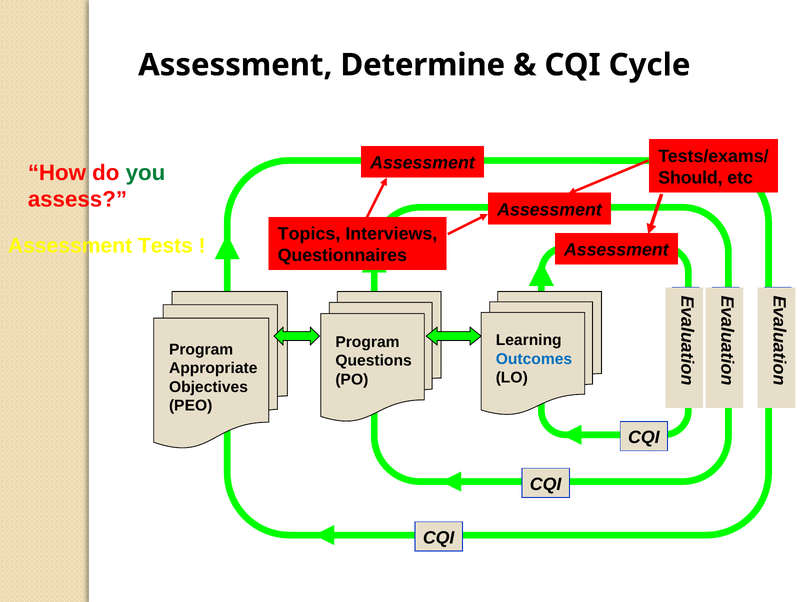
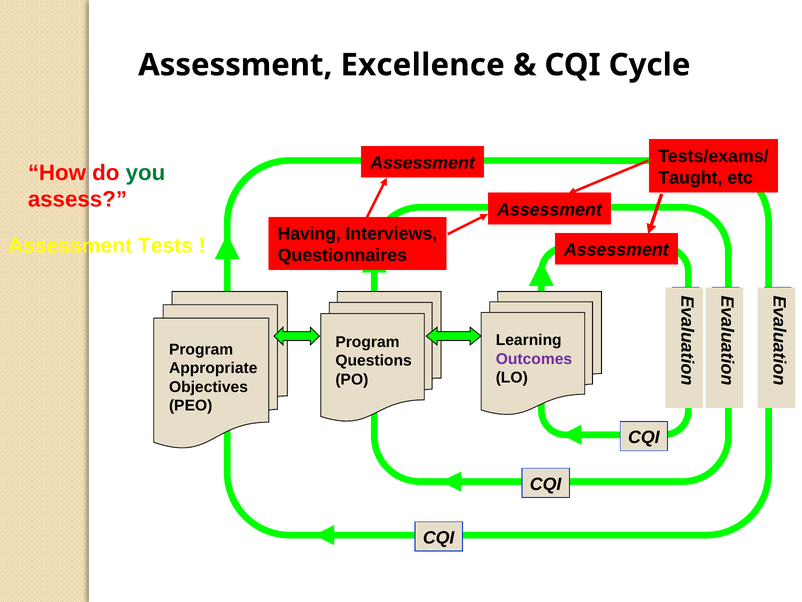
Determine: Determine -> Excellence (423, 65)
Should: Should -> Taught (690, 178)
Topics: Topics -> Having (309, 234)
Outcomes colour: blue -> purple (534, 359)
